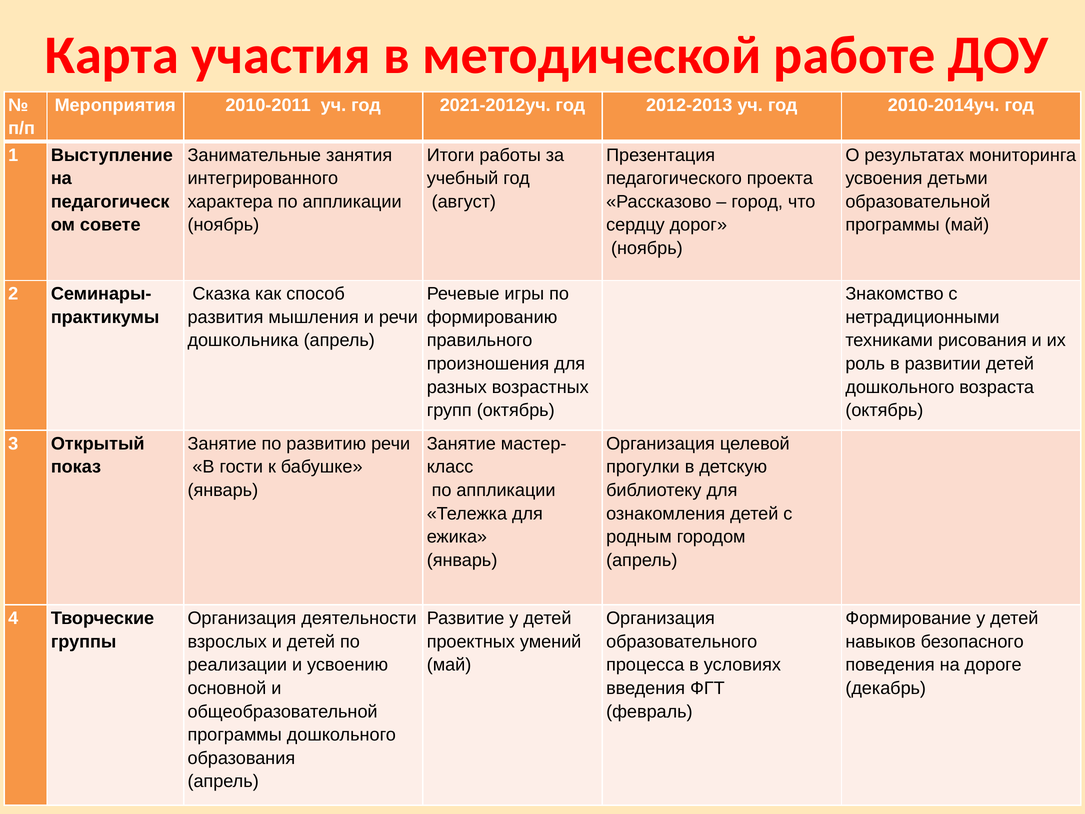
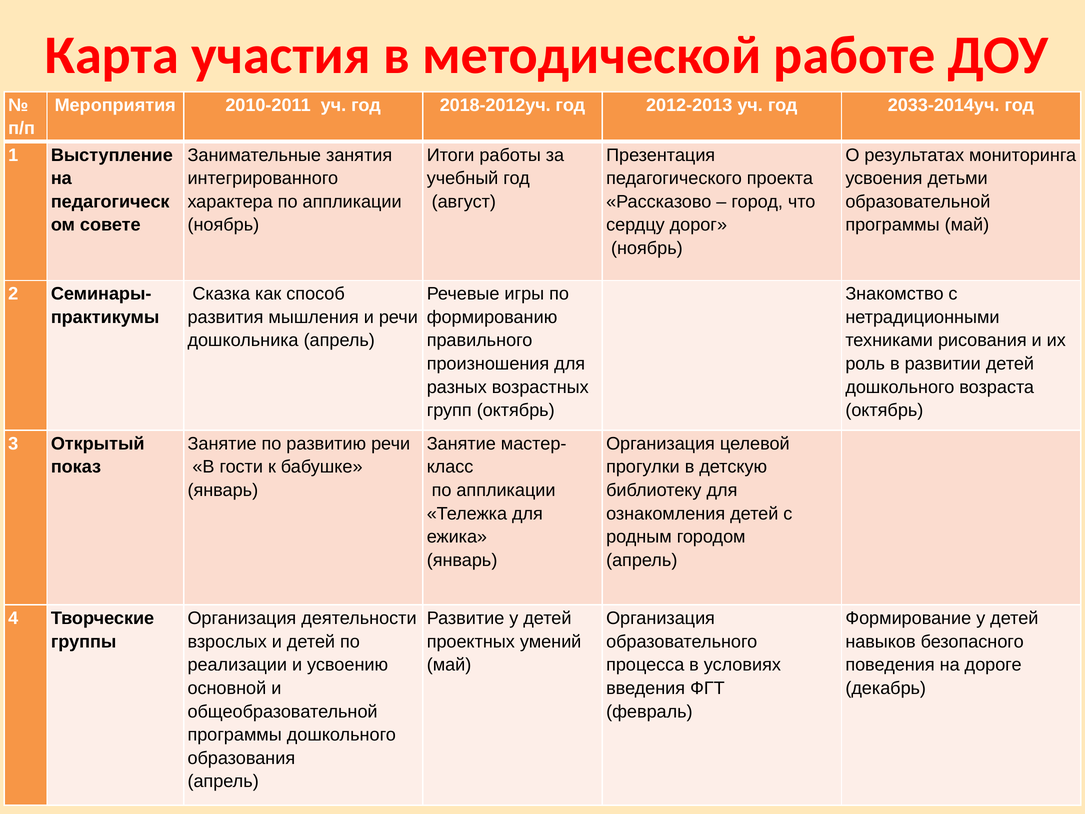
2021-2012уч: 2021-2012уч -> 2018-2012уч (495, 105)
2010-2014уч: 2010-2014уч -> 2033-2014уч (944, 105)
